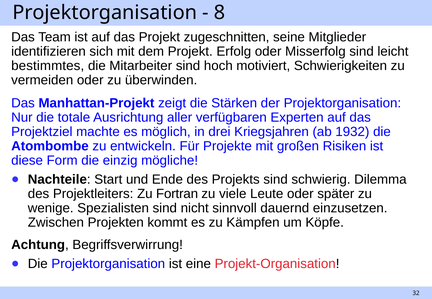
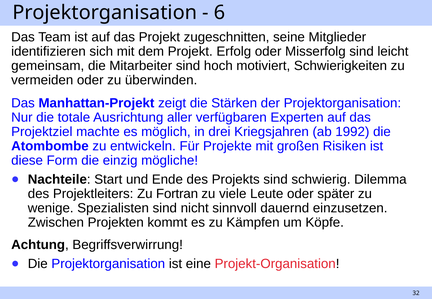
8: 8 -> 6 (220, 13)
bestimmtes: bestimmtes -> gemeinsam (48, 66)
1932: 1932 -> 1992 (352, 132)
